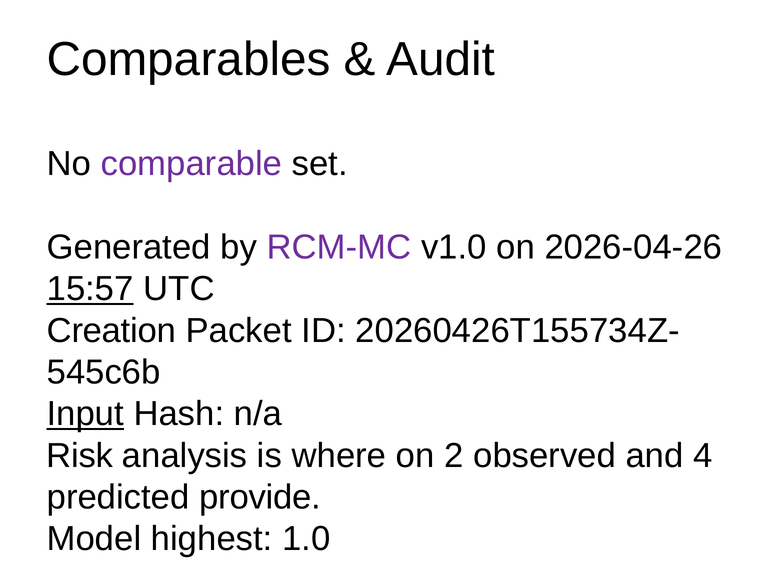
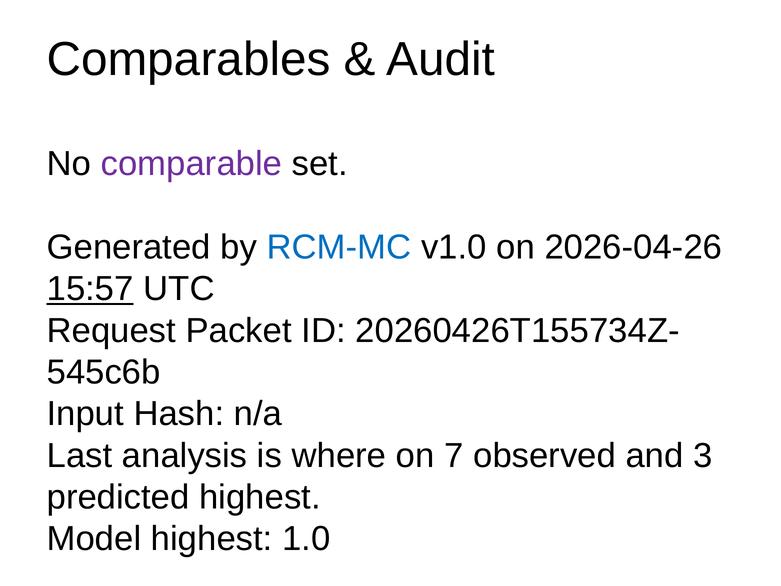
RCM-MC colour: purple -> blue (339, 247)
Creation: Creation -> Request (111, 330)
Input underline: present -> none (85, 414)
Risk: Risk -> Last (79, 455)
2: 2 -> 7 (454, 455)
4: 4 -> 3 (703, 455)
predicted provide: provide -> highest (260, 497)
